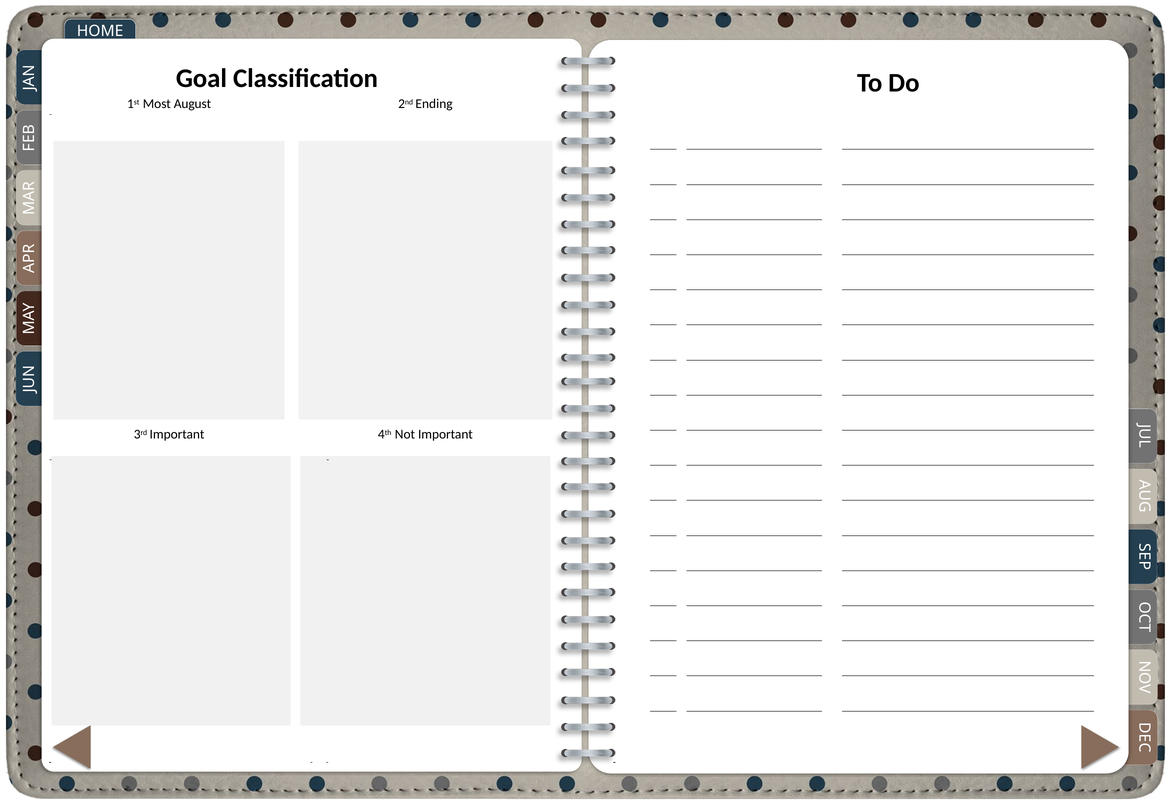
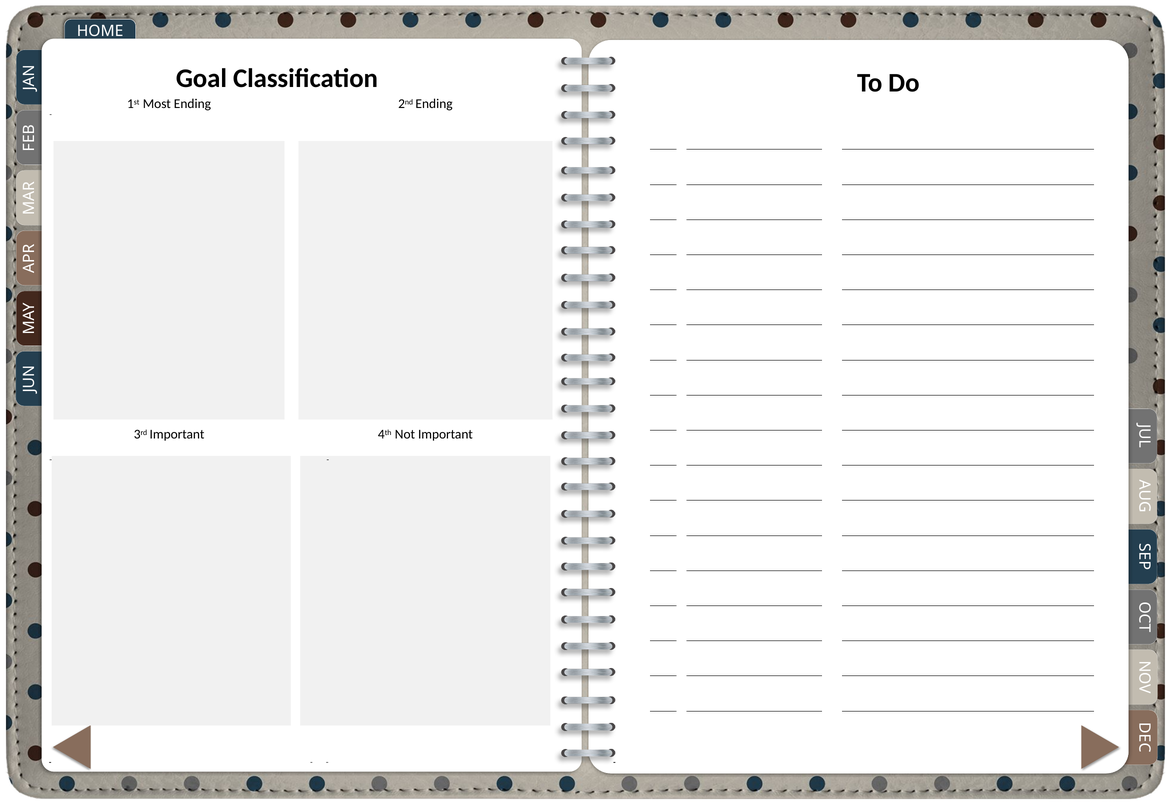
Most August: August -> Ending (192, 104)
